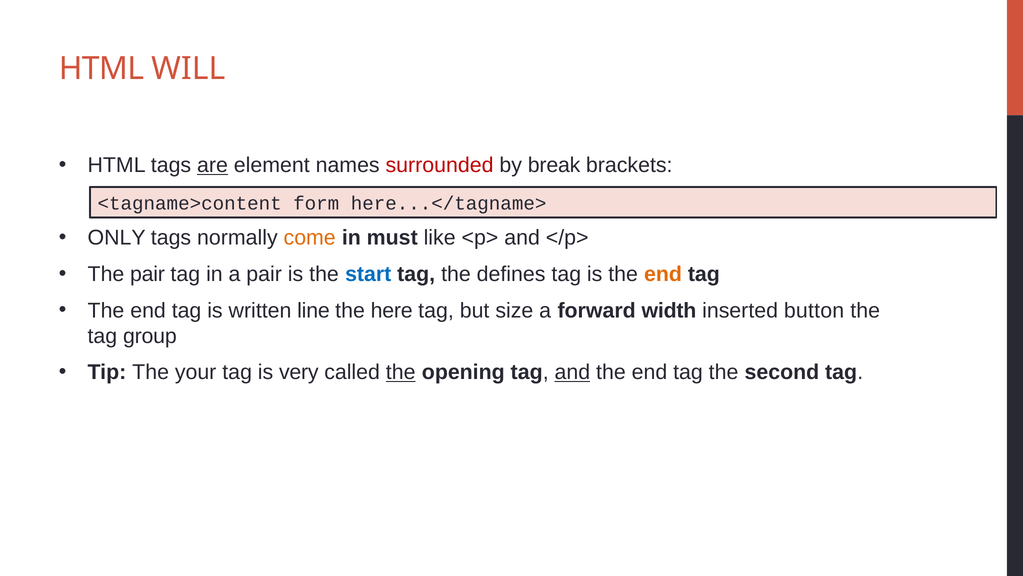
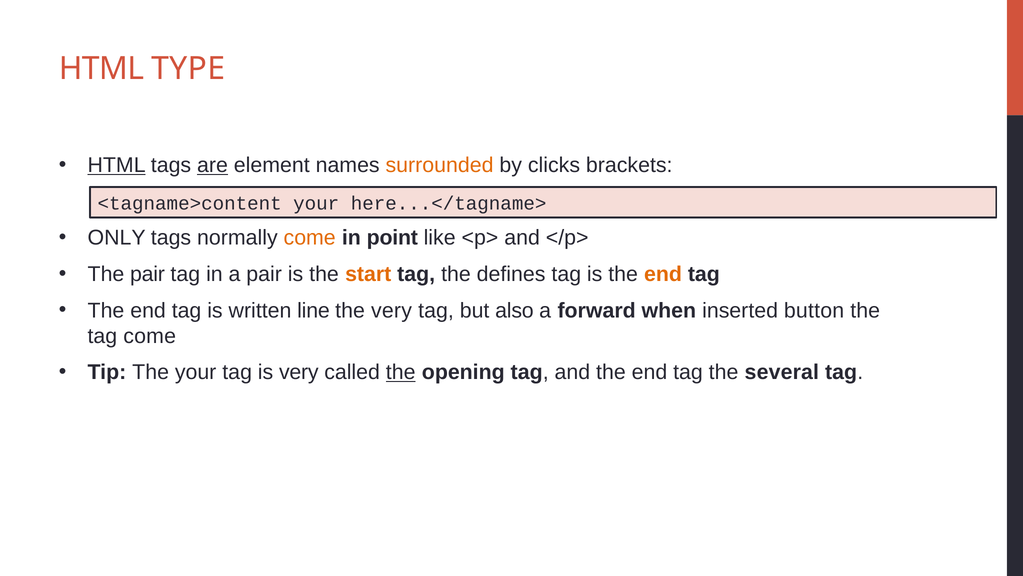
WILL: WILL -> TYPE (188, 69)
HTML underline: none -> present (117, 165)
surrounded colour: red -> orange (440, 165)
break: break -> clicks (554, 165)
<tagname>content form: form -> your (316, 203)
must: must -> point (392, 238)
start colour: blue -> orange (368, 274)
the here: here -> very (391, 310)
size: size -> also (514, 310)
width: width -> when (669, 310)
tag group: group -> come (150, 336)
and underline: present -> none (572, 372)
second: second -> several (782, 372)
